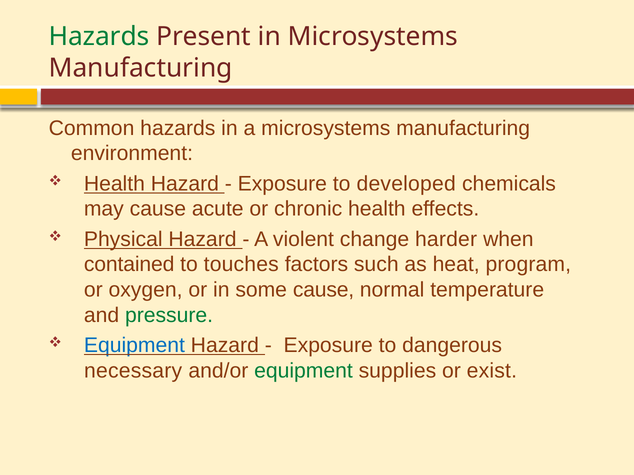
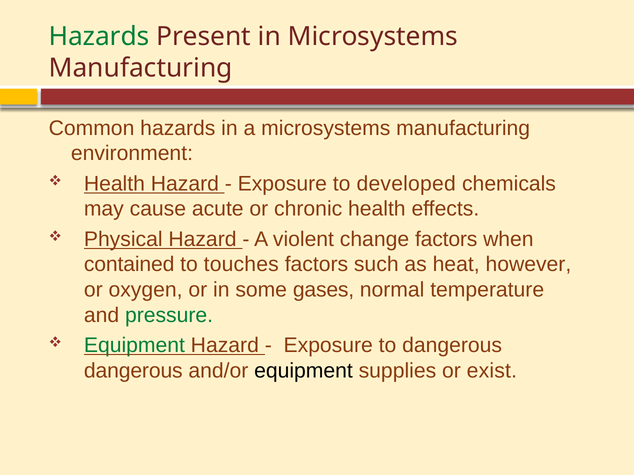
change harder: harder -> factors (446, 239)
program: program -> however (528, 265)
some cause: cause -> gases (324, 290)
Equipment colour: blue -> green (134, 346)
necessary: necessary -> dangerous (133, 371)
equipment colour: green -> black (303, 371)
